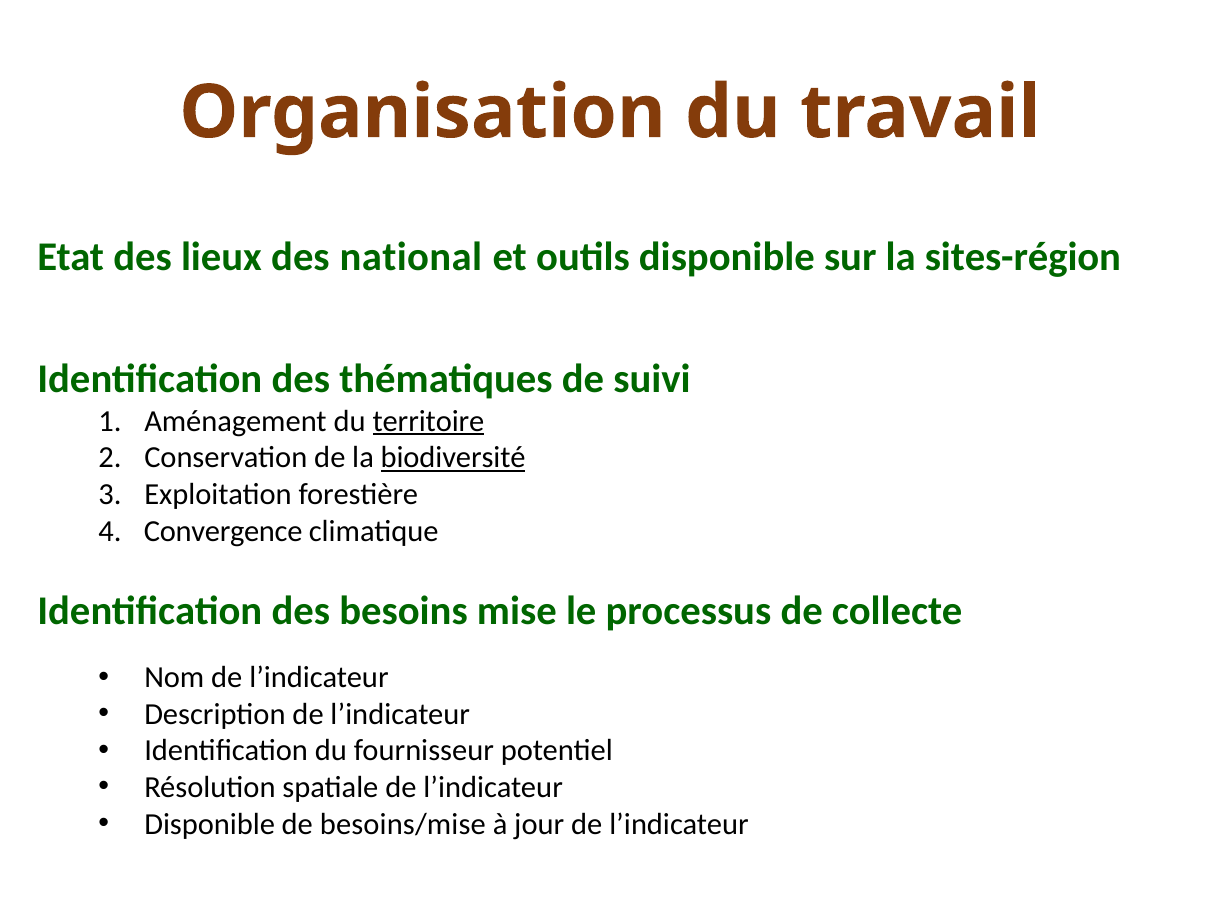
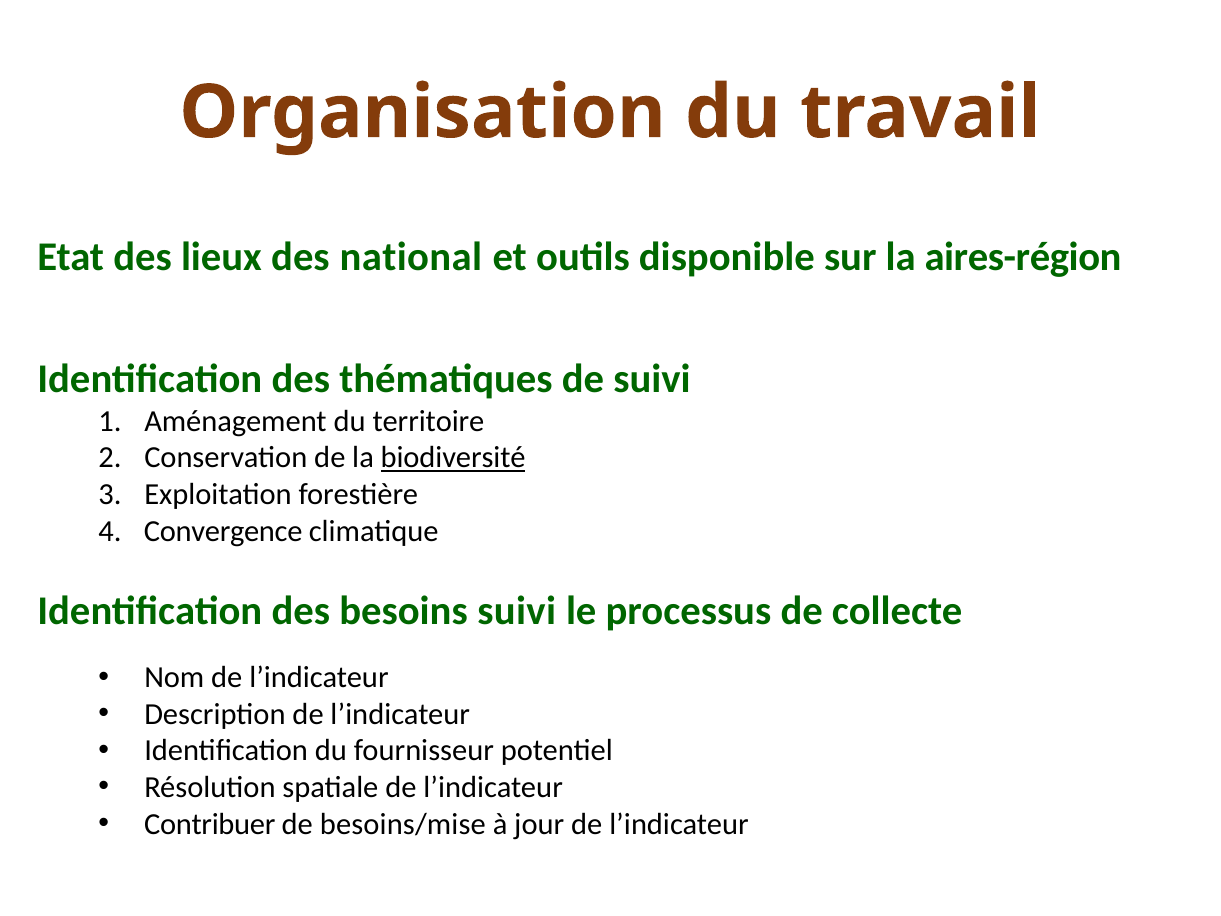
sites-région: sites-région -> aires-région (1023, 257)
territoire underline: present -> none (428, 421)
besoins mise: mise -> suivi (517, 611)
Disponible: Disponible -> Contribuer (210, 824)
